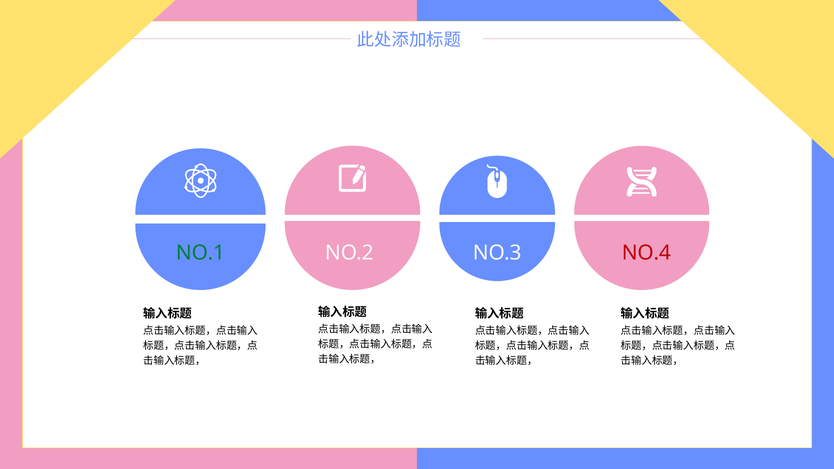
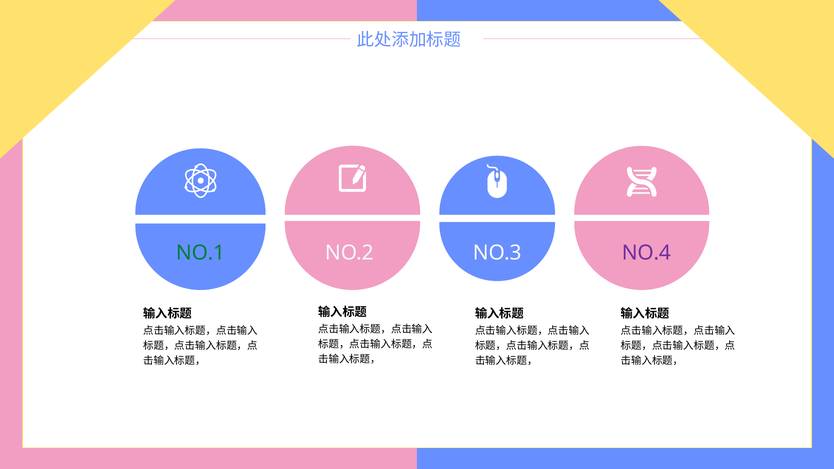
NO.4 colour: red -> purple (646, 253)
